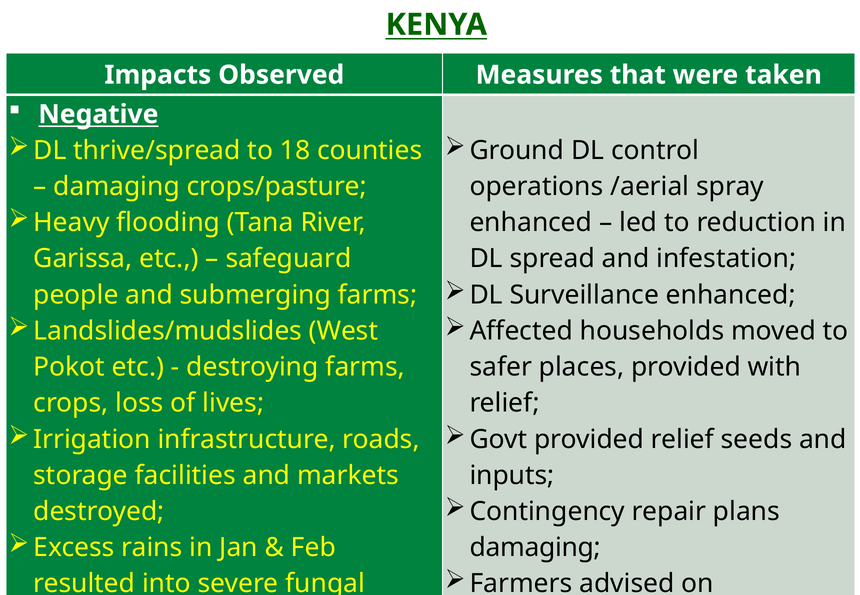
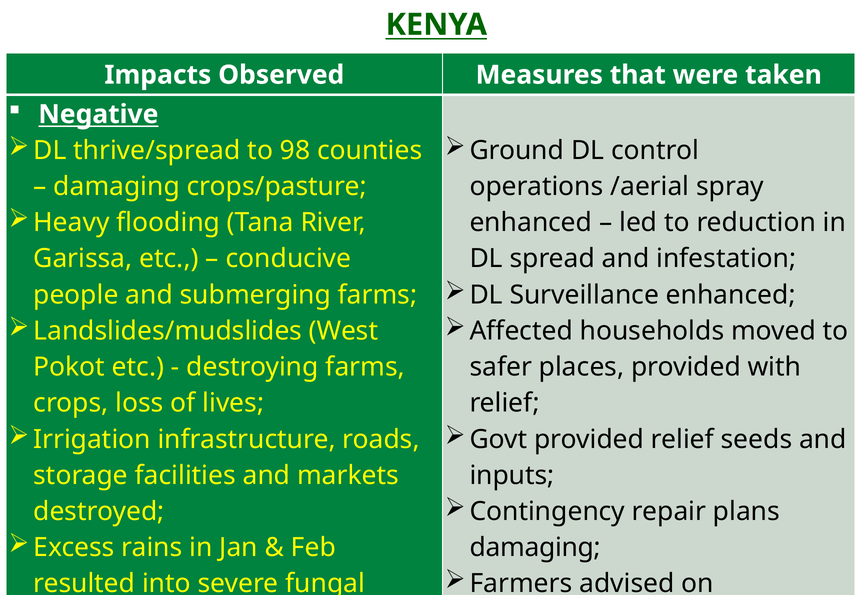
18: 18 -> 98 (295, 151)
safeguard: safeguard -> conducive (288, 259)
